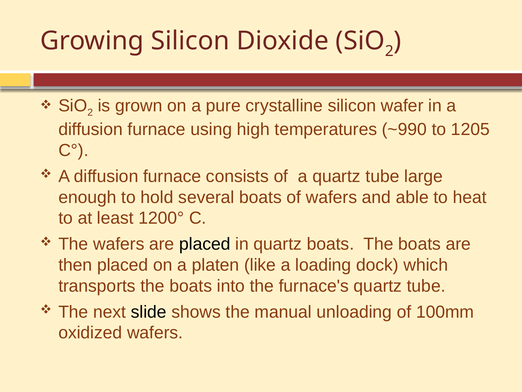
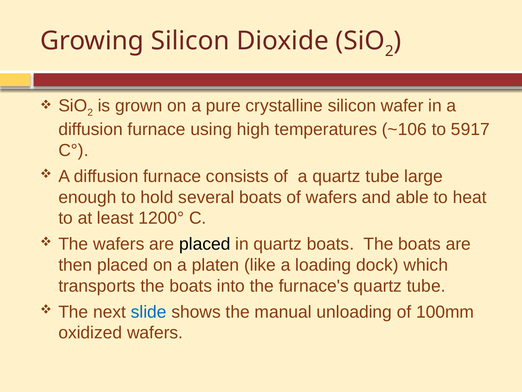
~990: ~990 -> ~106 (404, 129)
1205: 1205 -> 5917 (470, 129)
slide colour: black -> blue (149, 312)
